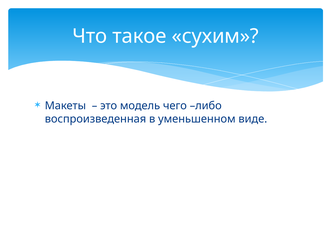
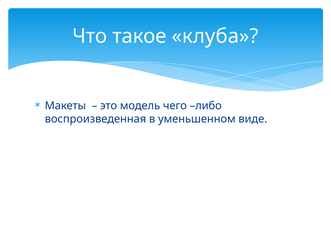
сухим: сухим -> клуба (215, 36)
